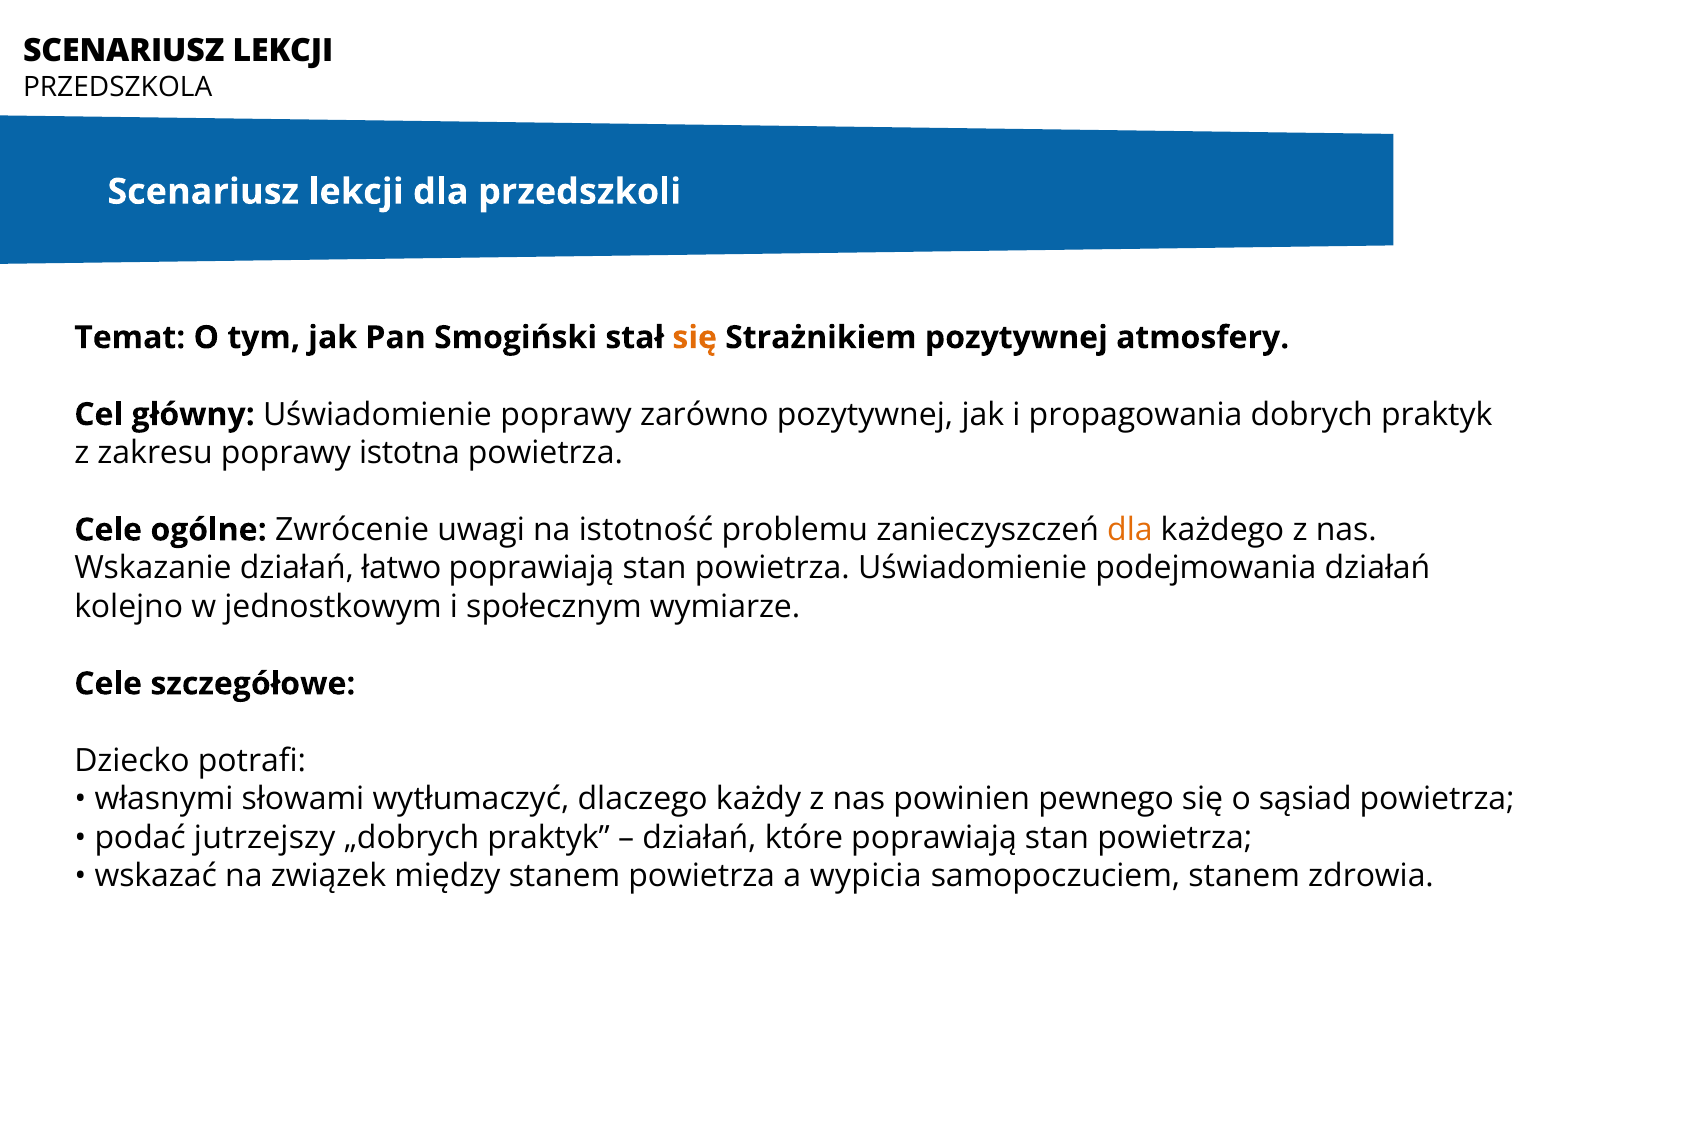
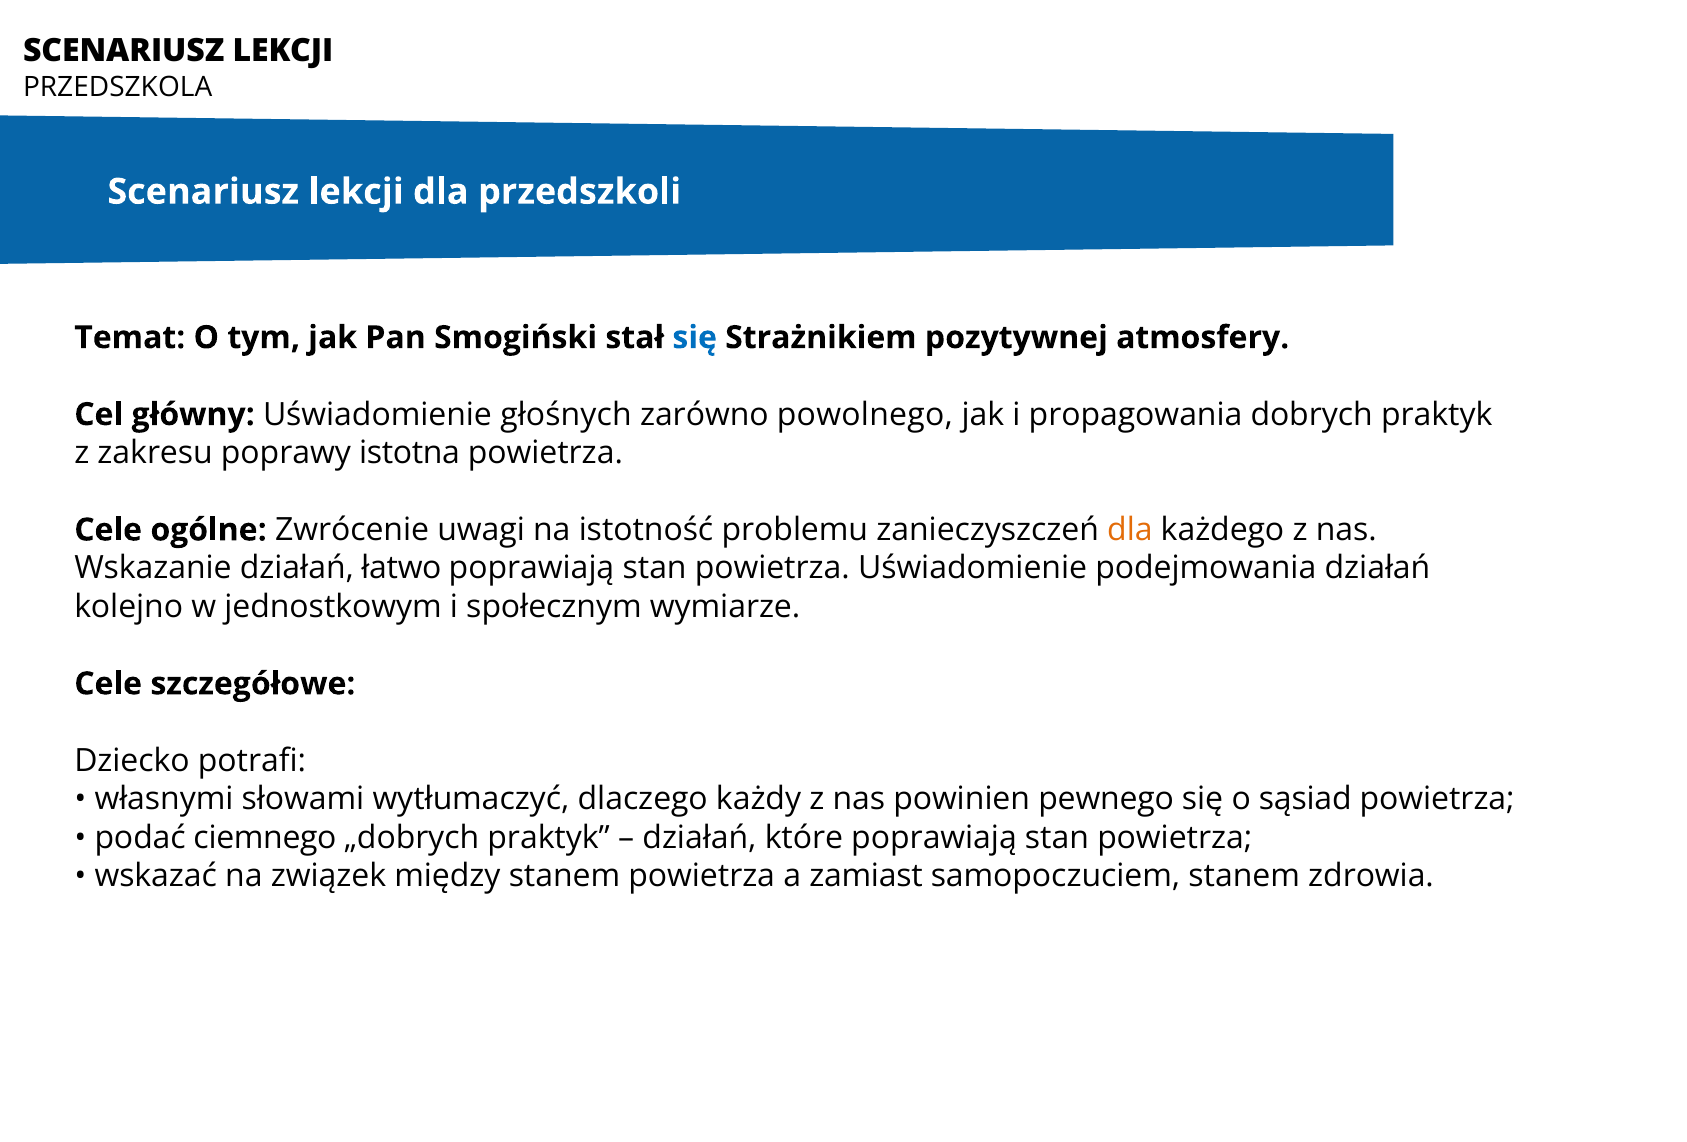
się colour: orange -> blue (695, 338)
Uświadomienie poprawy: poprawy -> głośnych (566, 414)
zarówno pozytywnej: pozytywnej -> powolnego (865, 414)
jutrzejszy: jutrzejszy -> ciemnego (265, 837)
wypicia: wypicia -> zamiast (866, 876)
